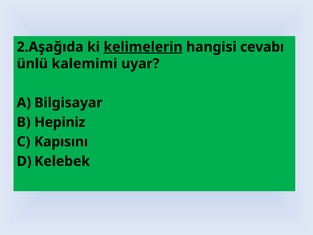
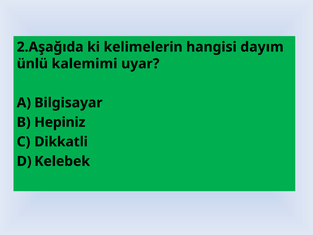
kelimelerin underline: present -> none (143, 47)
cevabı: cevabı -> dayım (262, 47)
Kapısını: Kapısını -> Dikkatli (61, 142)
